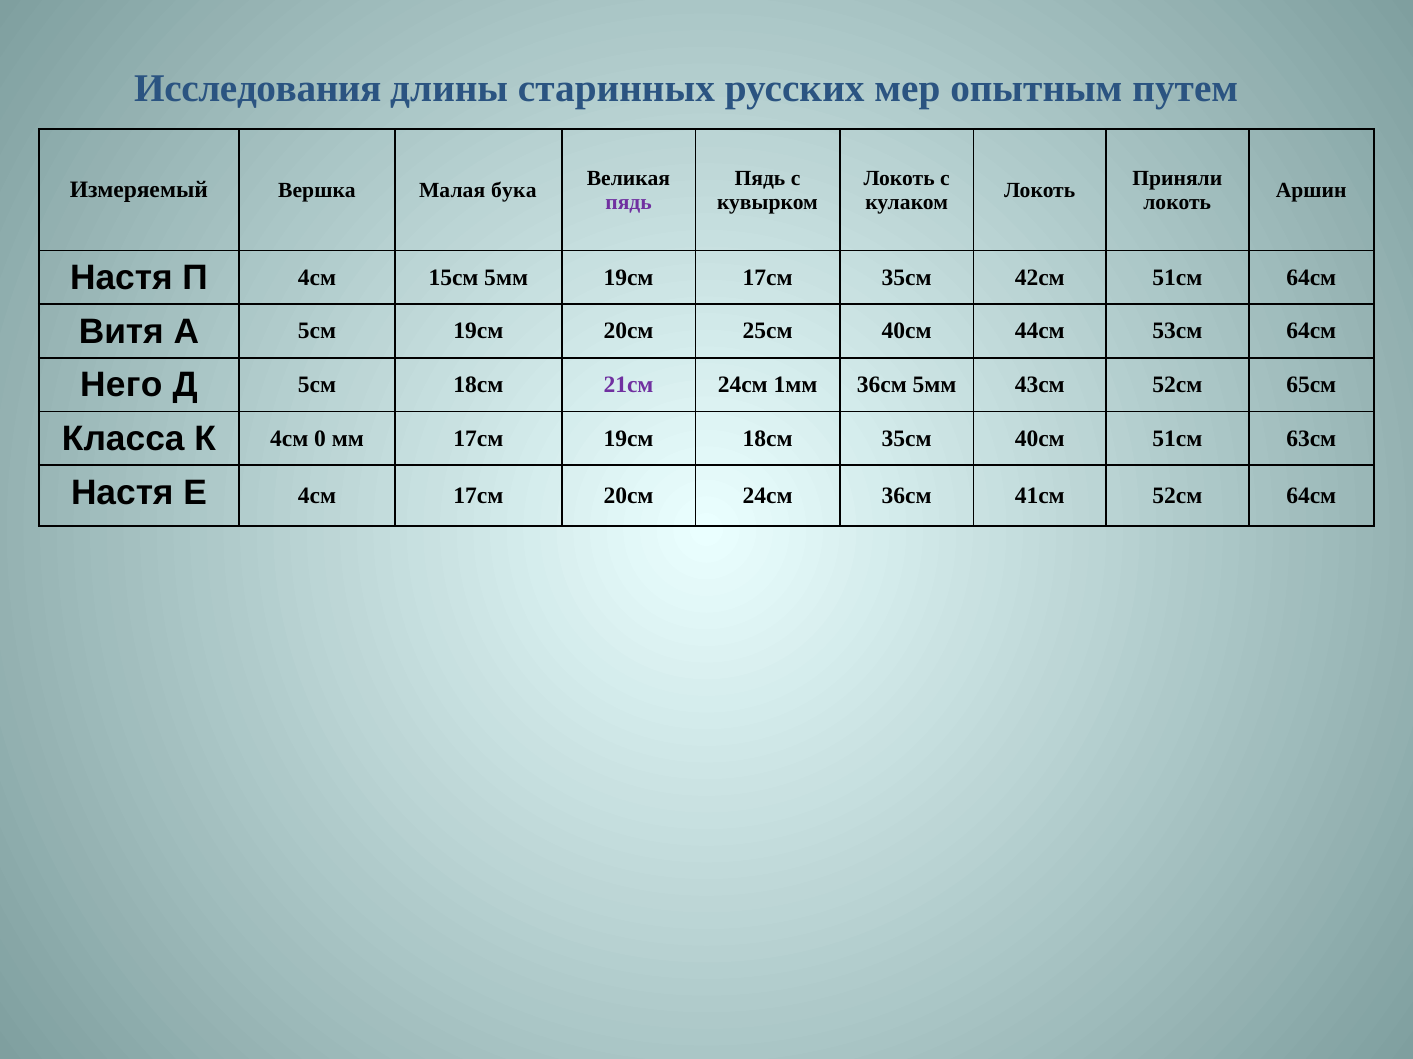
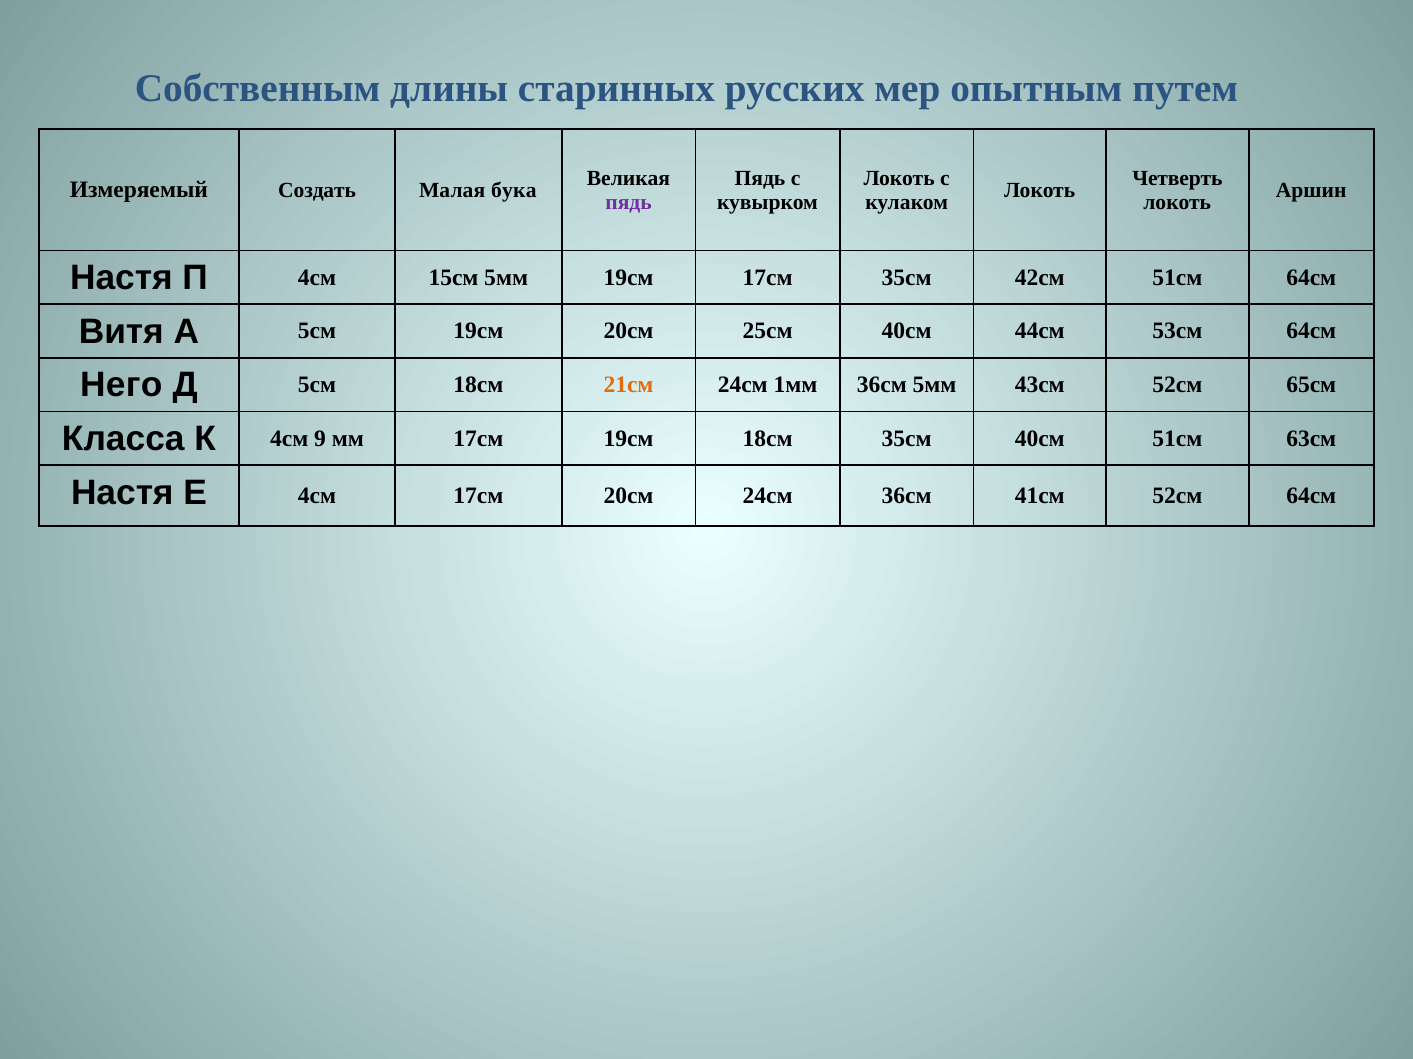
Исследования: Исследования -> Собственным (258, 88)
Приняли: Приняли -> Четверть (1177, 178)
Вершка: Вершка -> Создать (317, 190)
21см colour: purple -> orange (629, 385)
0: 0 -> 9 (320, 439)
